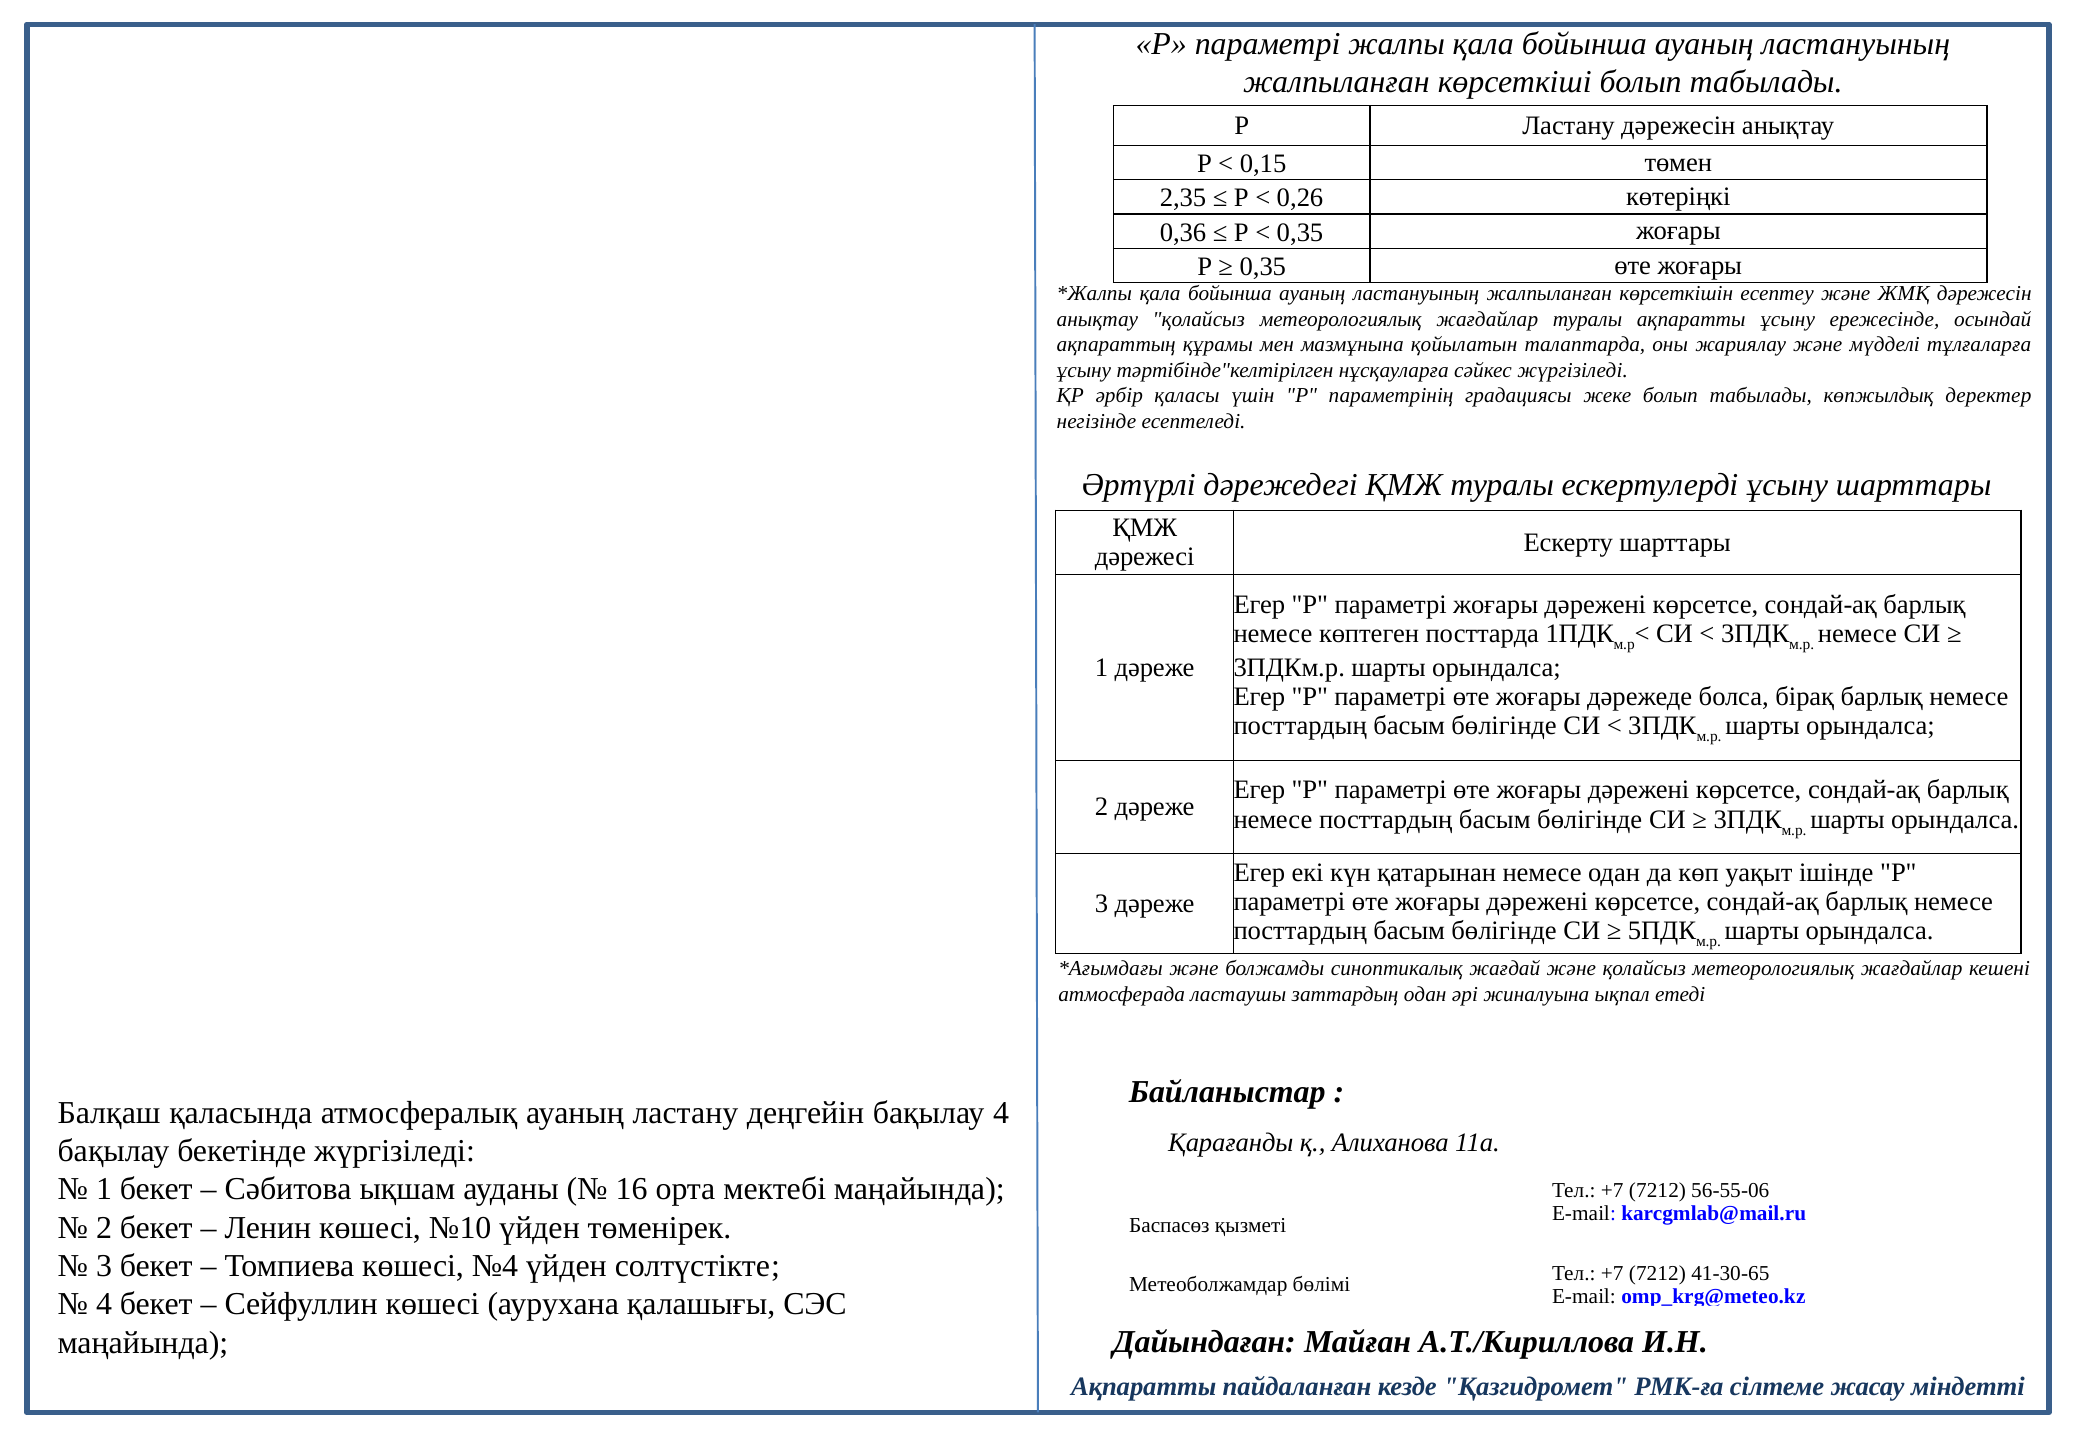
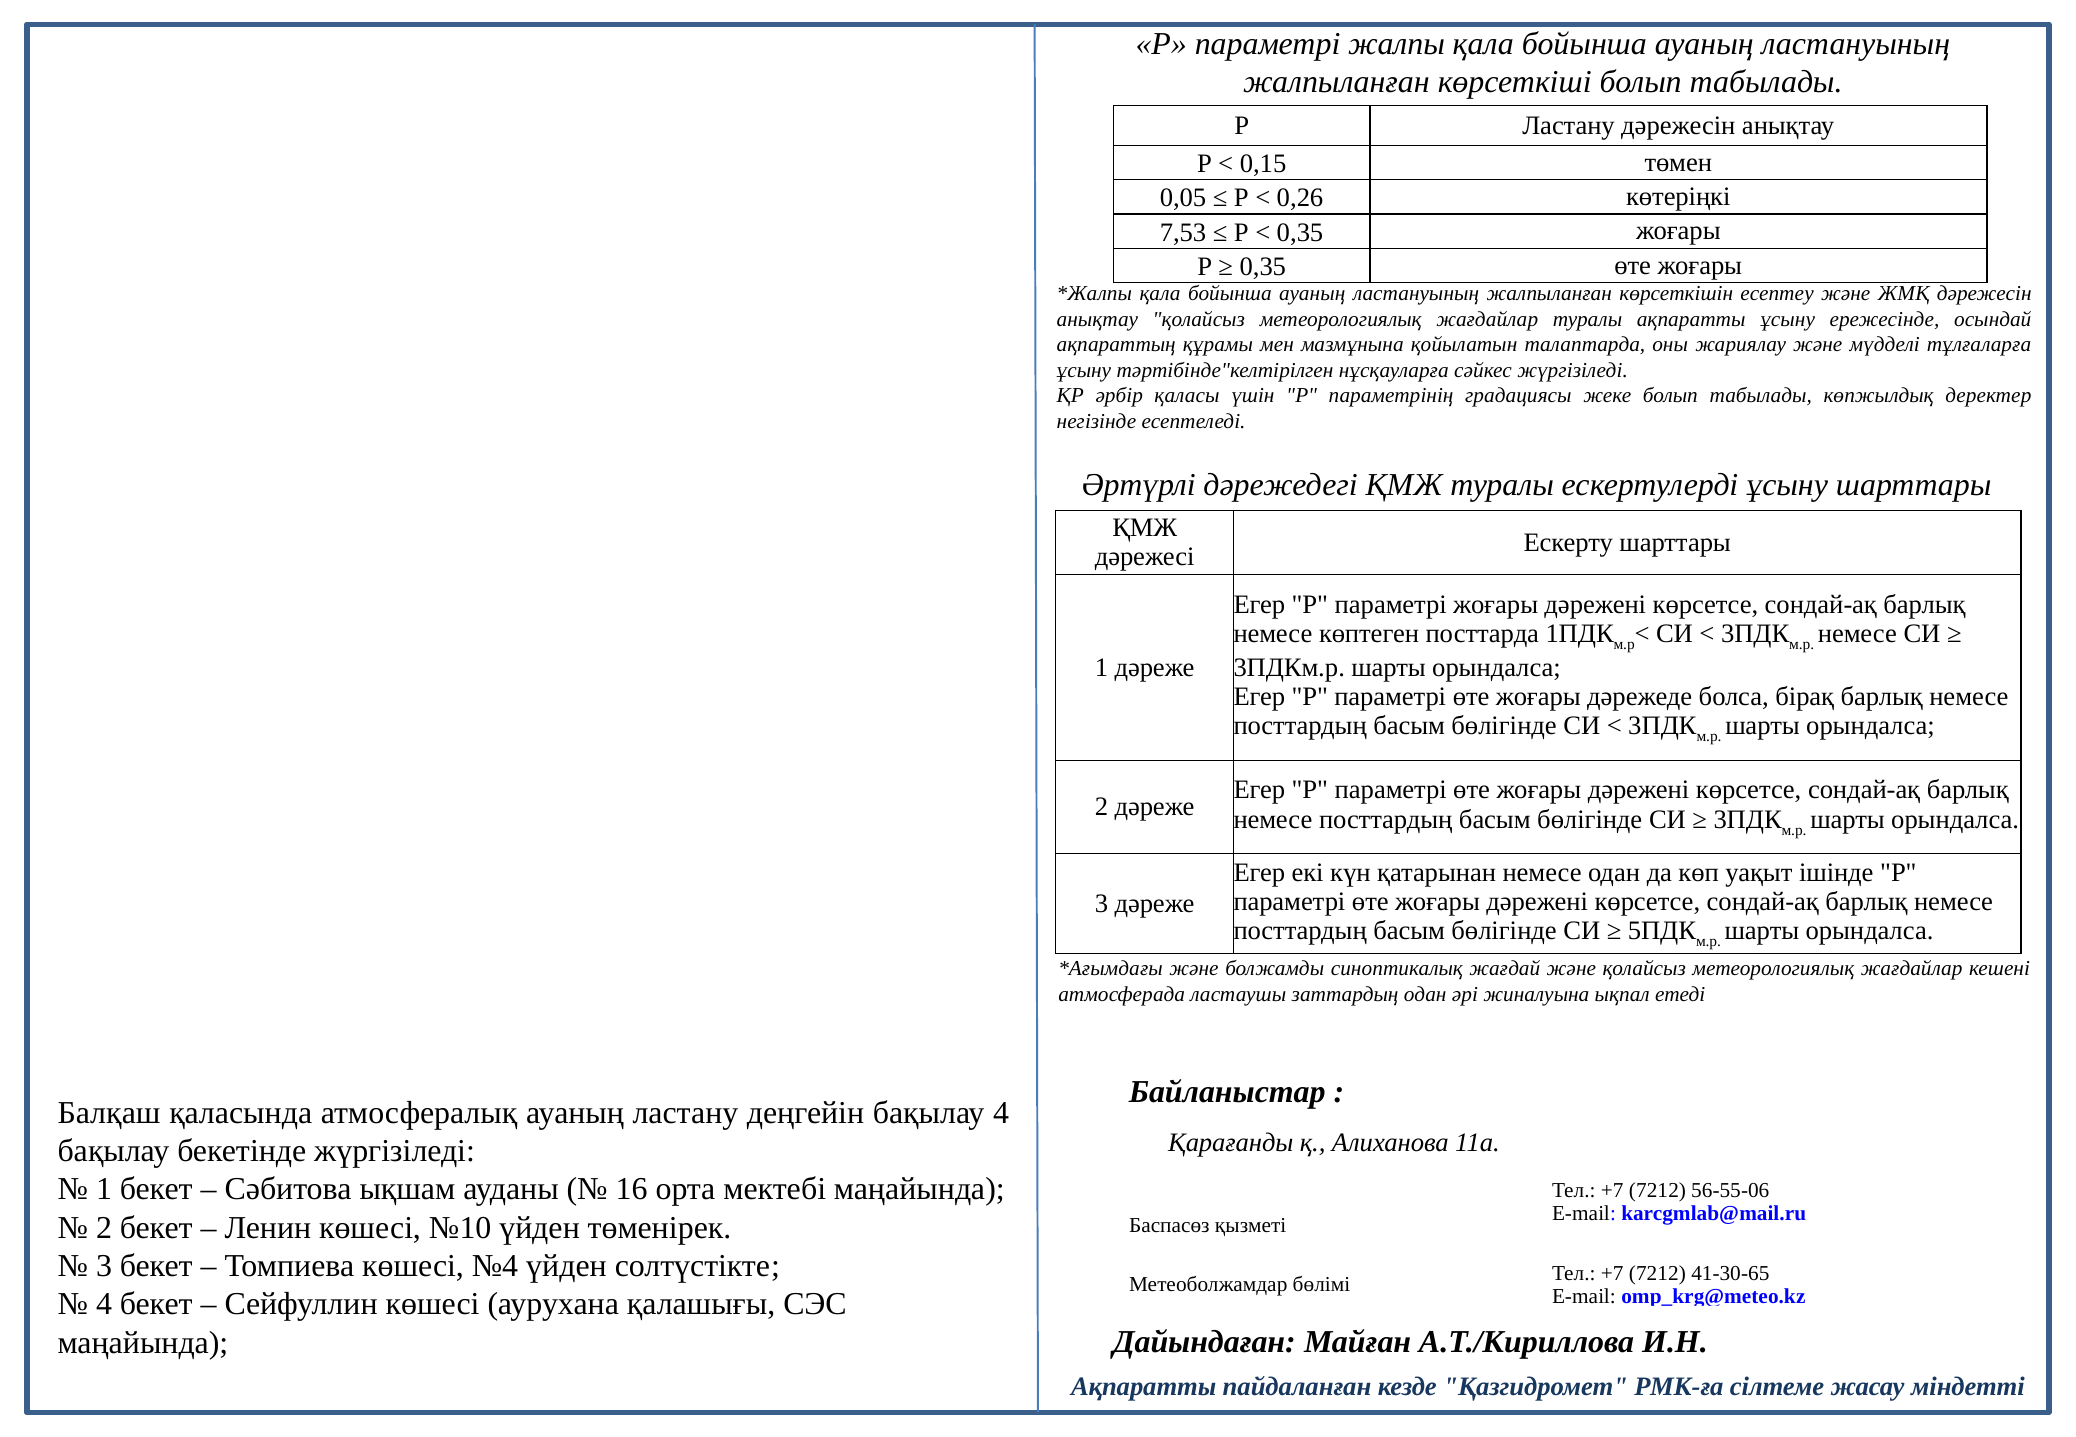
2,35: 2,35 -> 0,05 (1183, 198)
0,36: 0,36 -> 7,53 (1183, 232)
